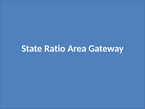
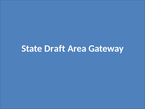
Ratio: Ratio -> Draft (55, 48)
